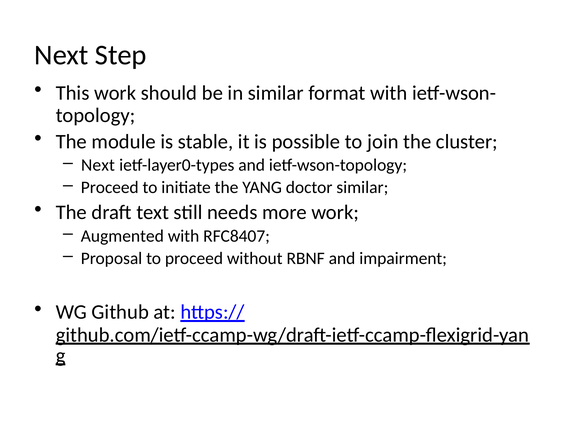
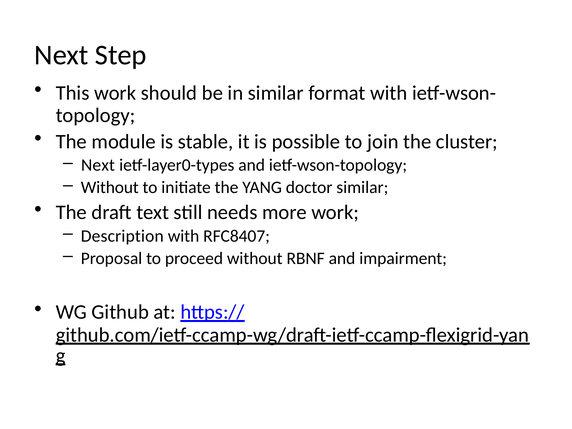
Proceed: Proceed -> Without (110, 187)
Augmented: Augmented -> Description (122, 236)
